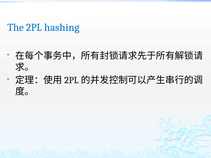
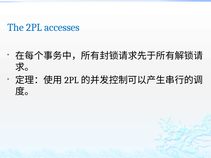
hashing: hashing -> accesses (62, 27)
